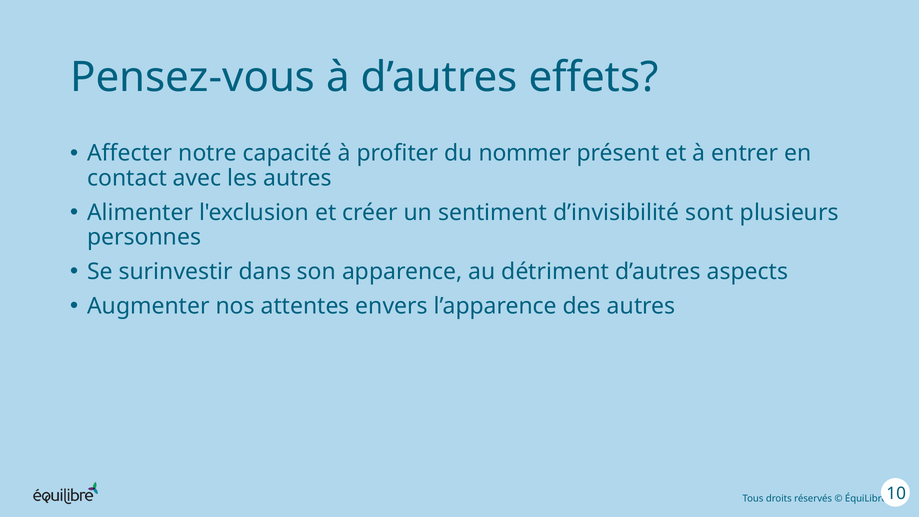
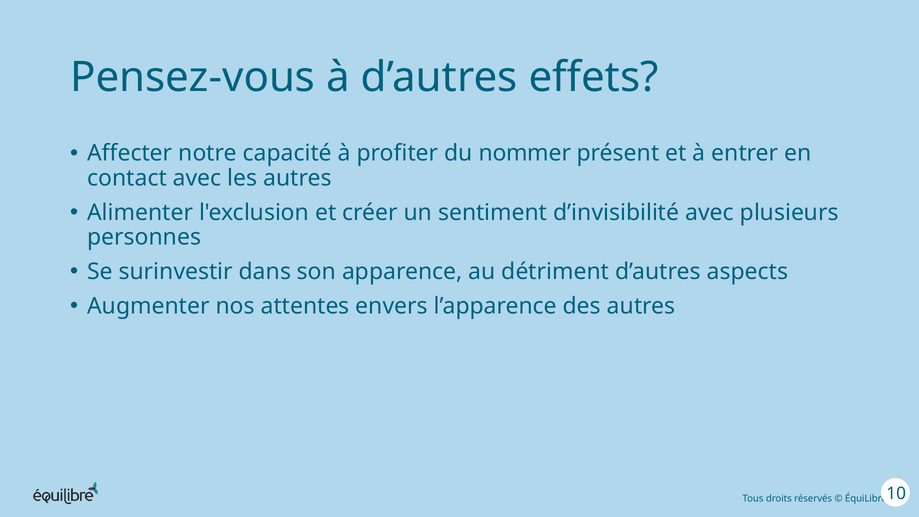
d’invisibilité sont: sont -> avec (709, 213)
